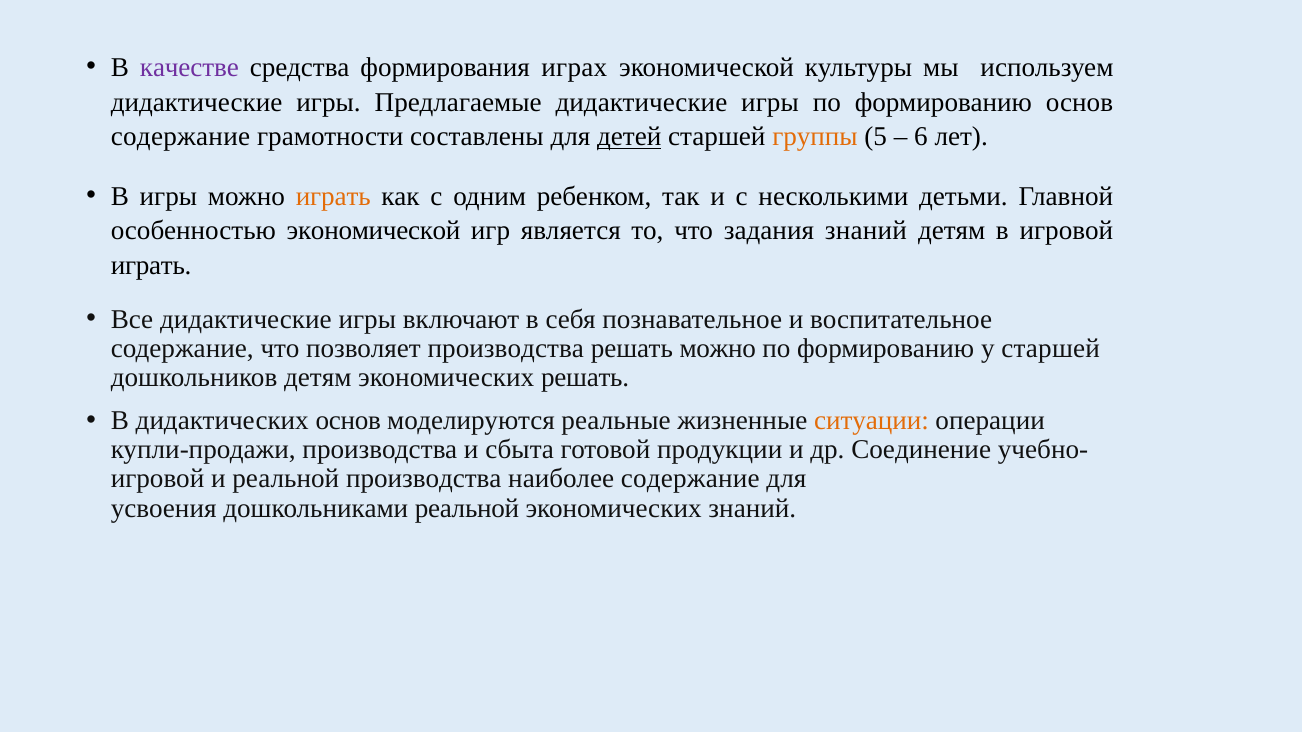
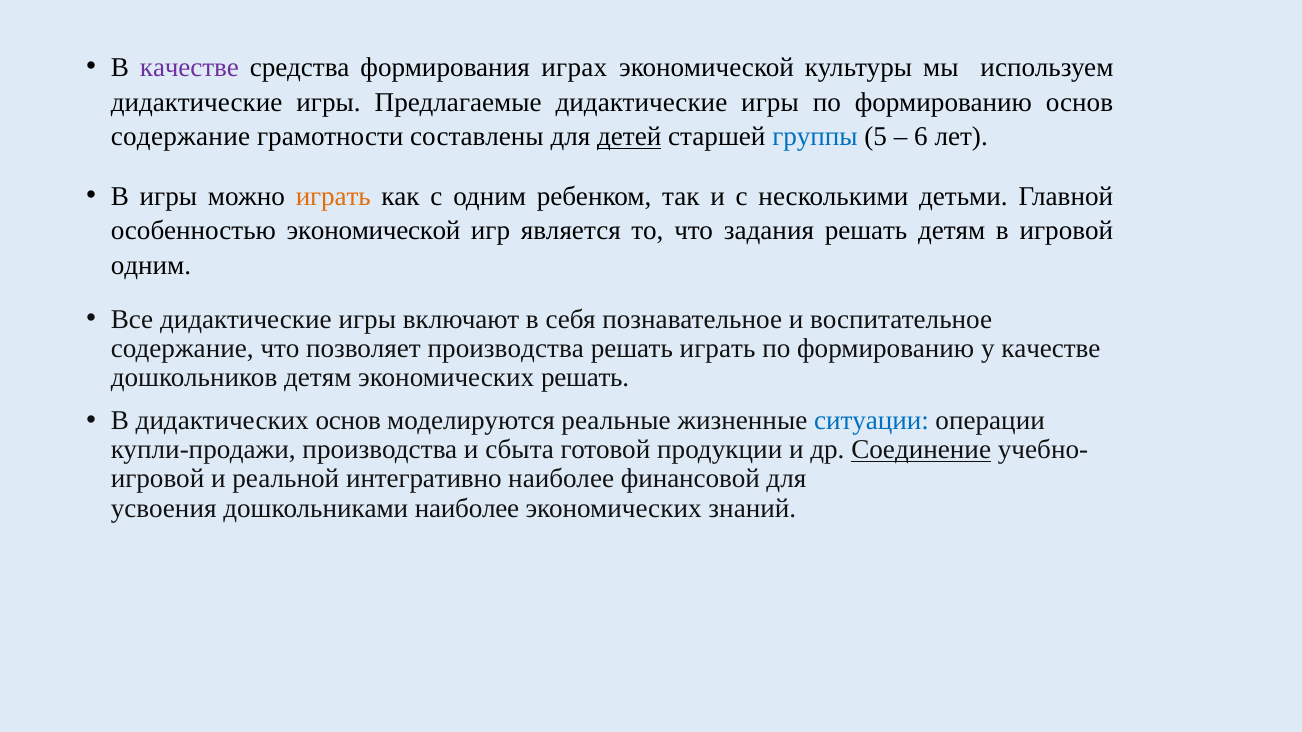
группы colour: orange -> blue (815, 137)
задания знаний: знаний -> решать (866, 231)
играть: играть -> одним (151, 266)
решать можно: можно -> играть (718, 349)
у старшей: старшей -> качестве (1051, 349)
ситуации colour: orange -> blue (871, 421)
Соединение underline: none -> present (921, 450)
реальной производства: производства -> интегративно (424, 479)
наиболее содержание: содержание -> финансовой (690, 479)
дошкольниками реальной: реальной -> наиболее (467, 509)
